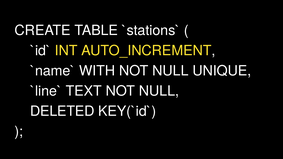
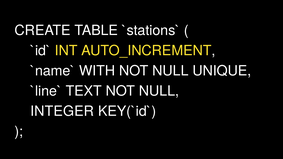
DELETED: DELETED -> INTEGER (62, 111)
